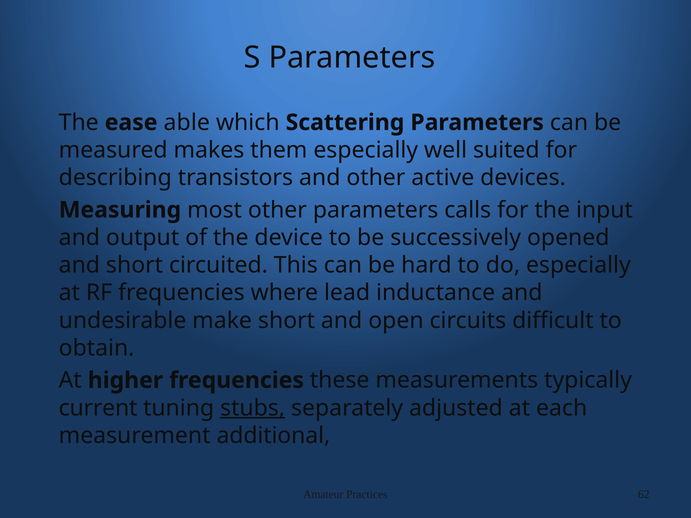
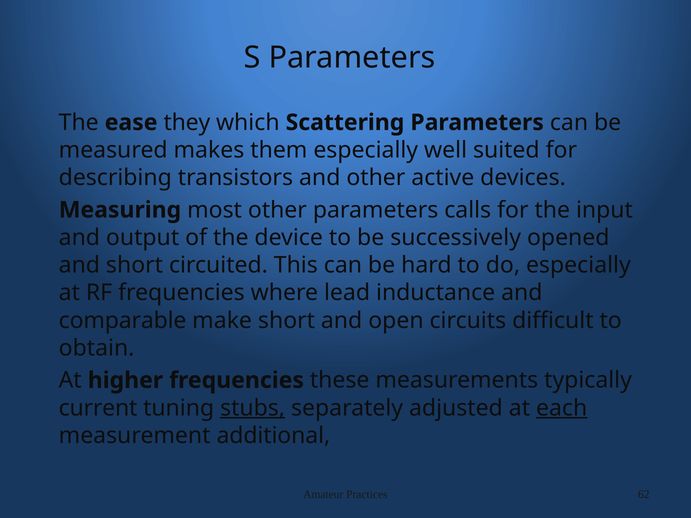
able: able -> they (187, 123)
undesirable: undesirable -> comparable (123, 321)
each underline: none -> present (562, 408)
